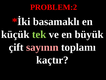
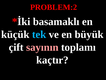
tek colour: light green -> light blue (39, 34)
